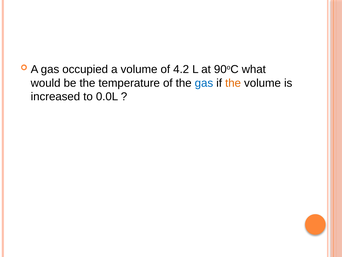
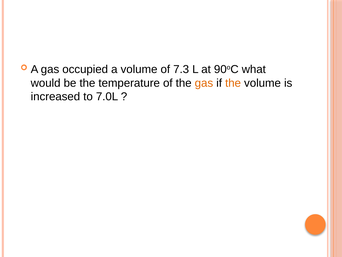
4.2: 4.2 -> 7.3 (181, 69)
gas colour: blue -> orange (204, 83)
0.0L: 0.0L -> 7.0L (107, 97)
